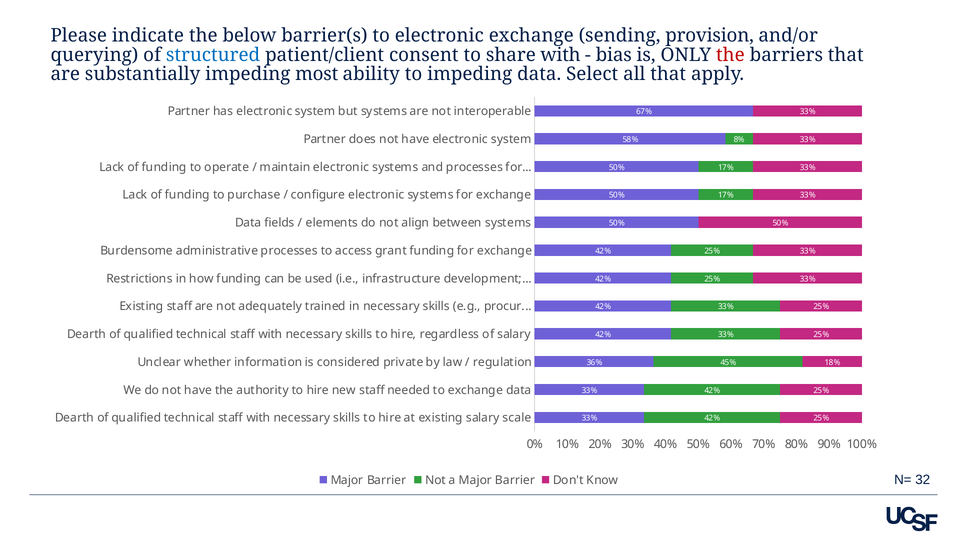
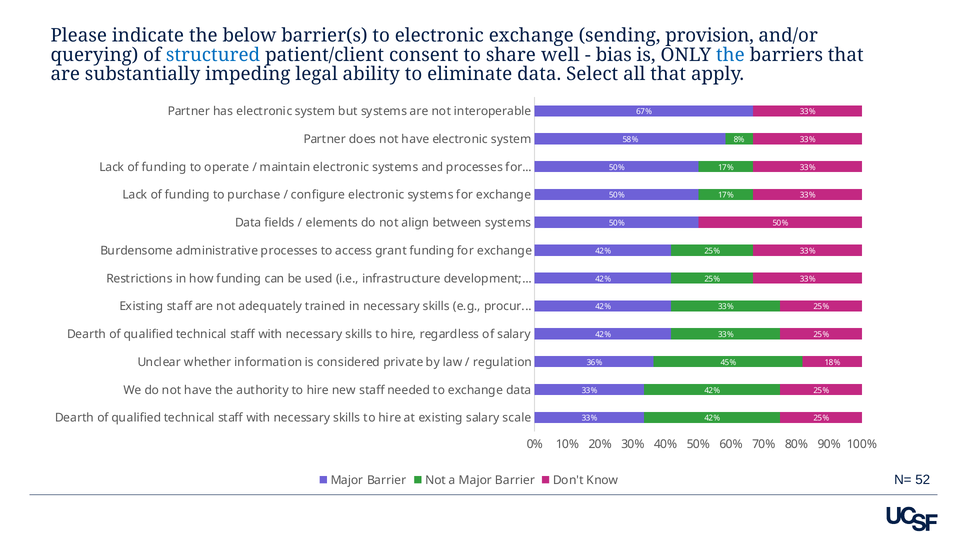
share with: with -> well (560, 55)
the colour: red -> blue (730, 55)
most: most -> legal (317, 74)
to impeding: impeding -> eliminate (470, 74)
32: 32 -> 52 (923, 480)
